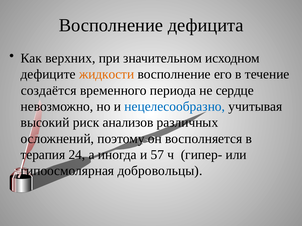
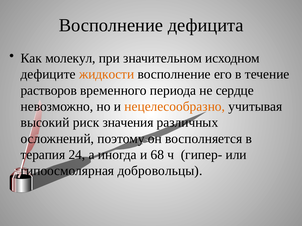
верхних: верхних -> молекул (70, 58)
создаётся: создаётся -> растворов (49, 91)
нецелесообразно colour: blue -> orange (175, 107)
анализов: анализов -> значения (128, 123)
57: 57 -> 68 (157, 155)
